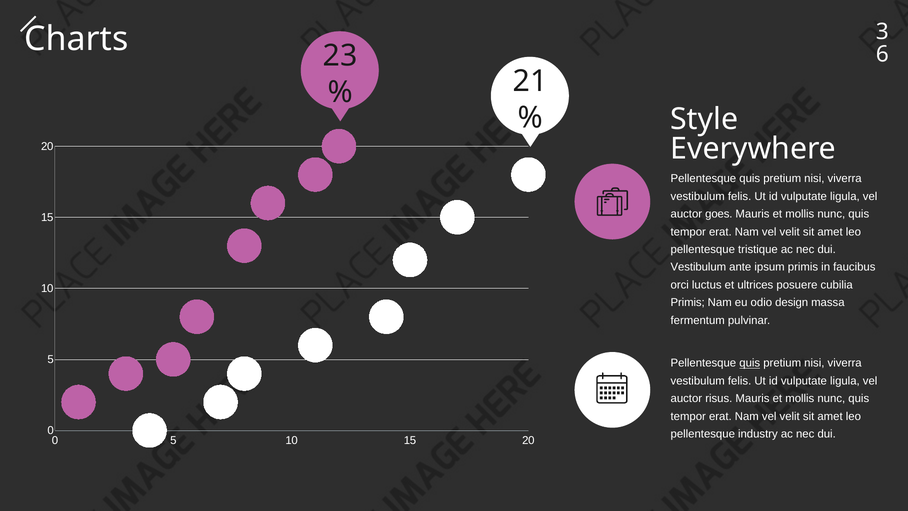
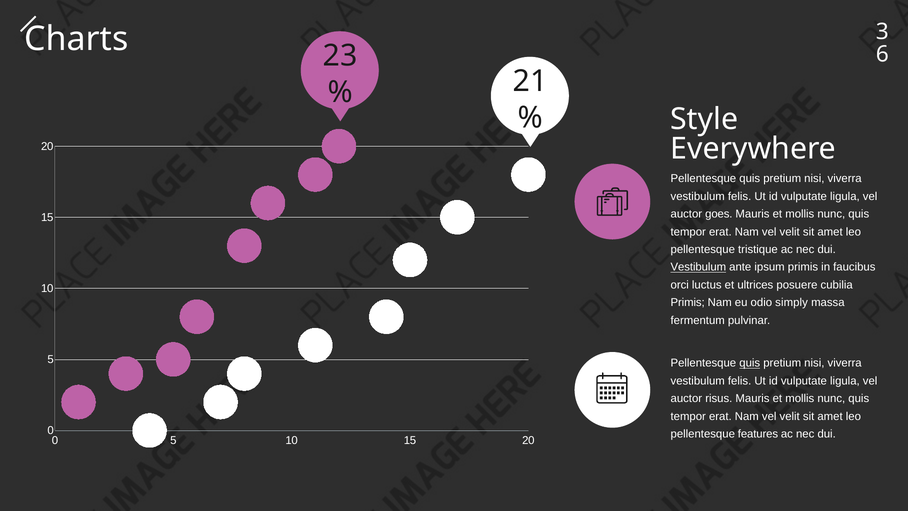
Vestibulum underline: none -> present (698, 267)
design: design -> simply (792, 302)
industry: industry -> features (758, 434)
